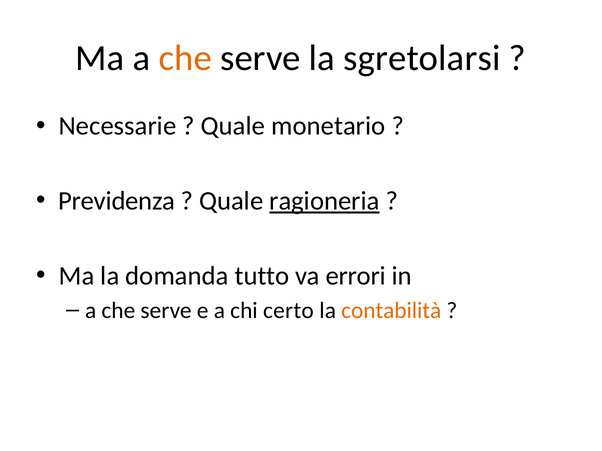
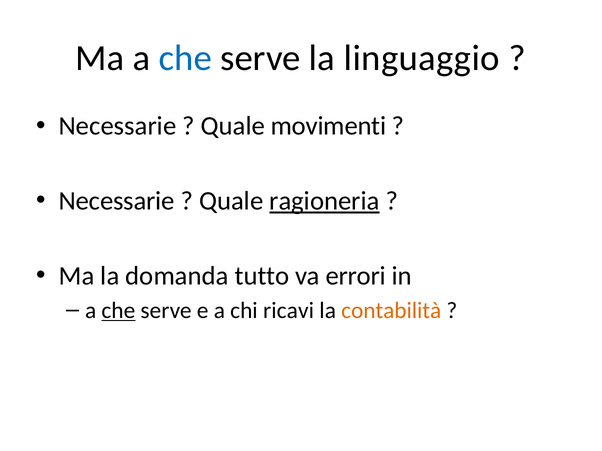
che colour: orange -> blue (185, 58)
sgretolarsi: sgretolarsi -> linguaggio (422, 58)
monetario: monetario -> movimenti (328, 126)
Previdenza: Previdenza -> Necessarie (117, 201)
che underline: none -> present (118, 311)
certo: certo -> ricavi (289, 311)
